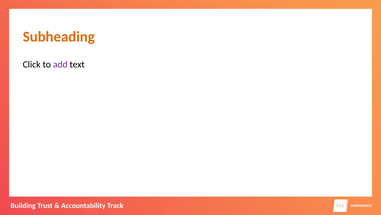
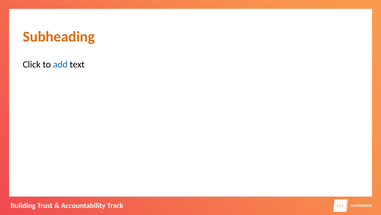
add colour: purple -> blue (60, 64)
